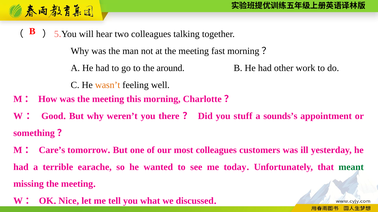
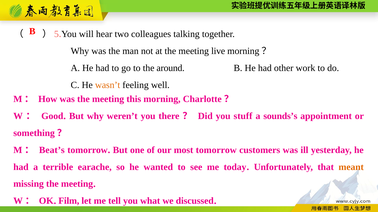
fast: fast -> live (218, 51)
Care’s: Care’s -> Beat’s (52, 150)
most colleagues: colleagues -> tomorrow (216, 150)
meant colour: green -> orange (351, 167)
Nice: Nice -> Film (69, 201)
